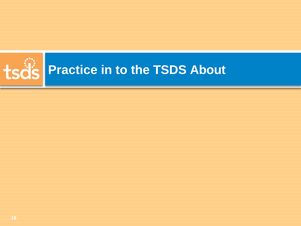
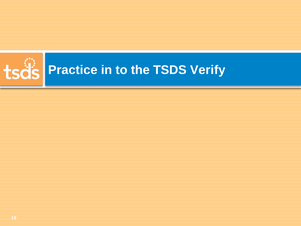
About: About -> Verify (208, 70)
